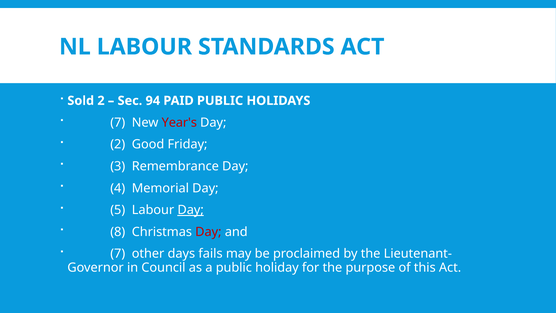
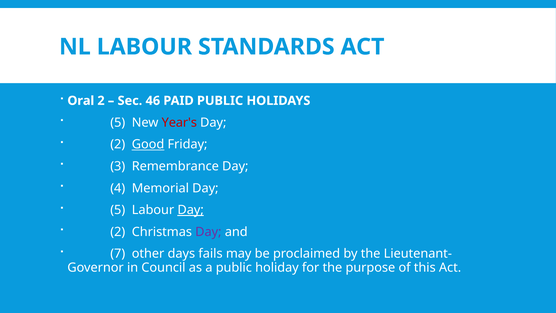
Sold: Sold -> Oral (81, 101)
94: 94 -> 46 (153, 101)
7: 7 -> 5 (118, 122)
Good underline: none -> present (148, 144)
8: 8 -> 2 (118, 232)
Day colour: red -> purple (208, 232)
